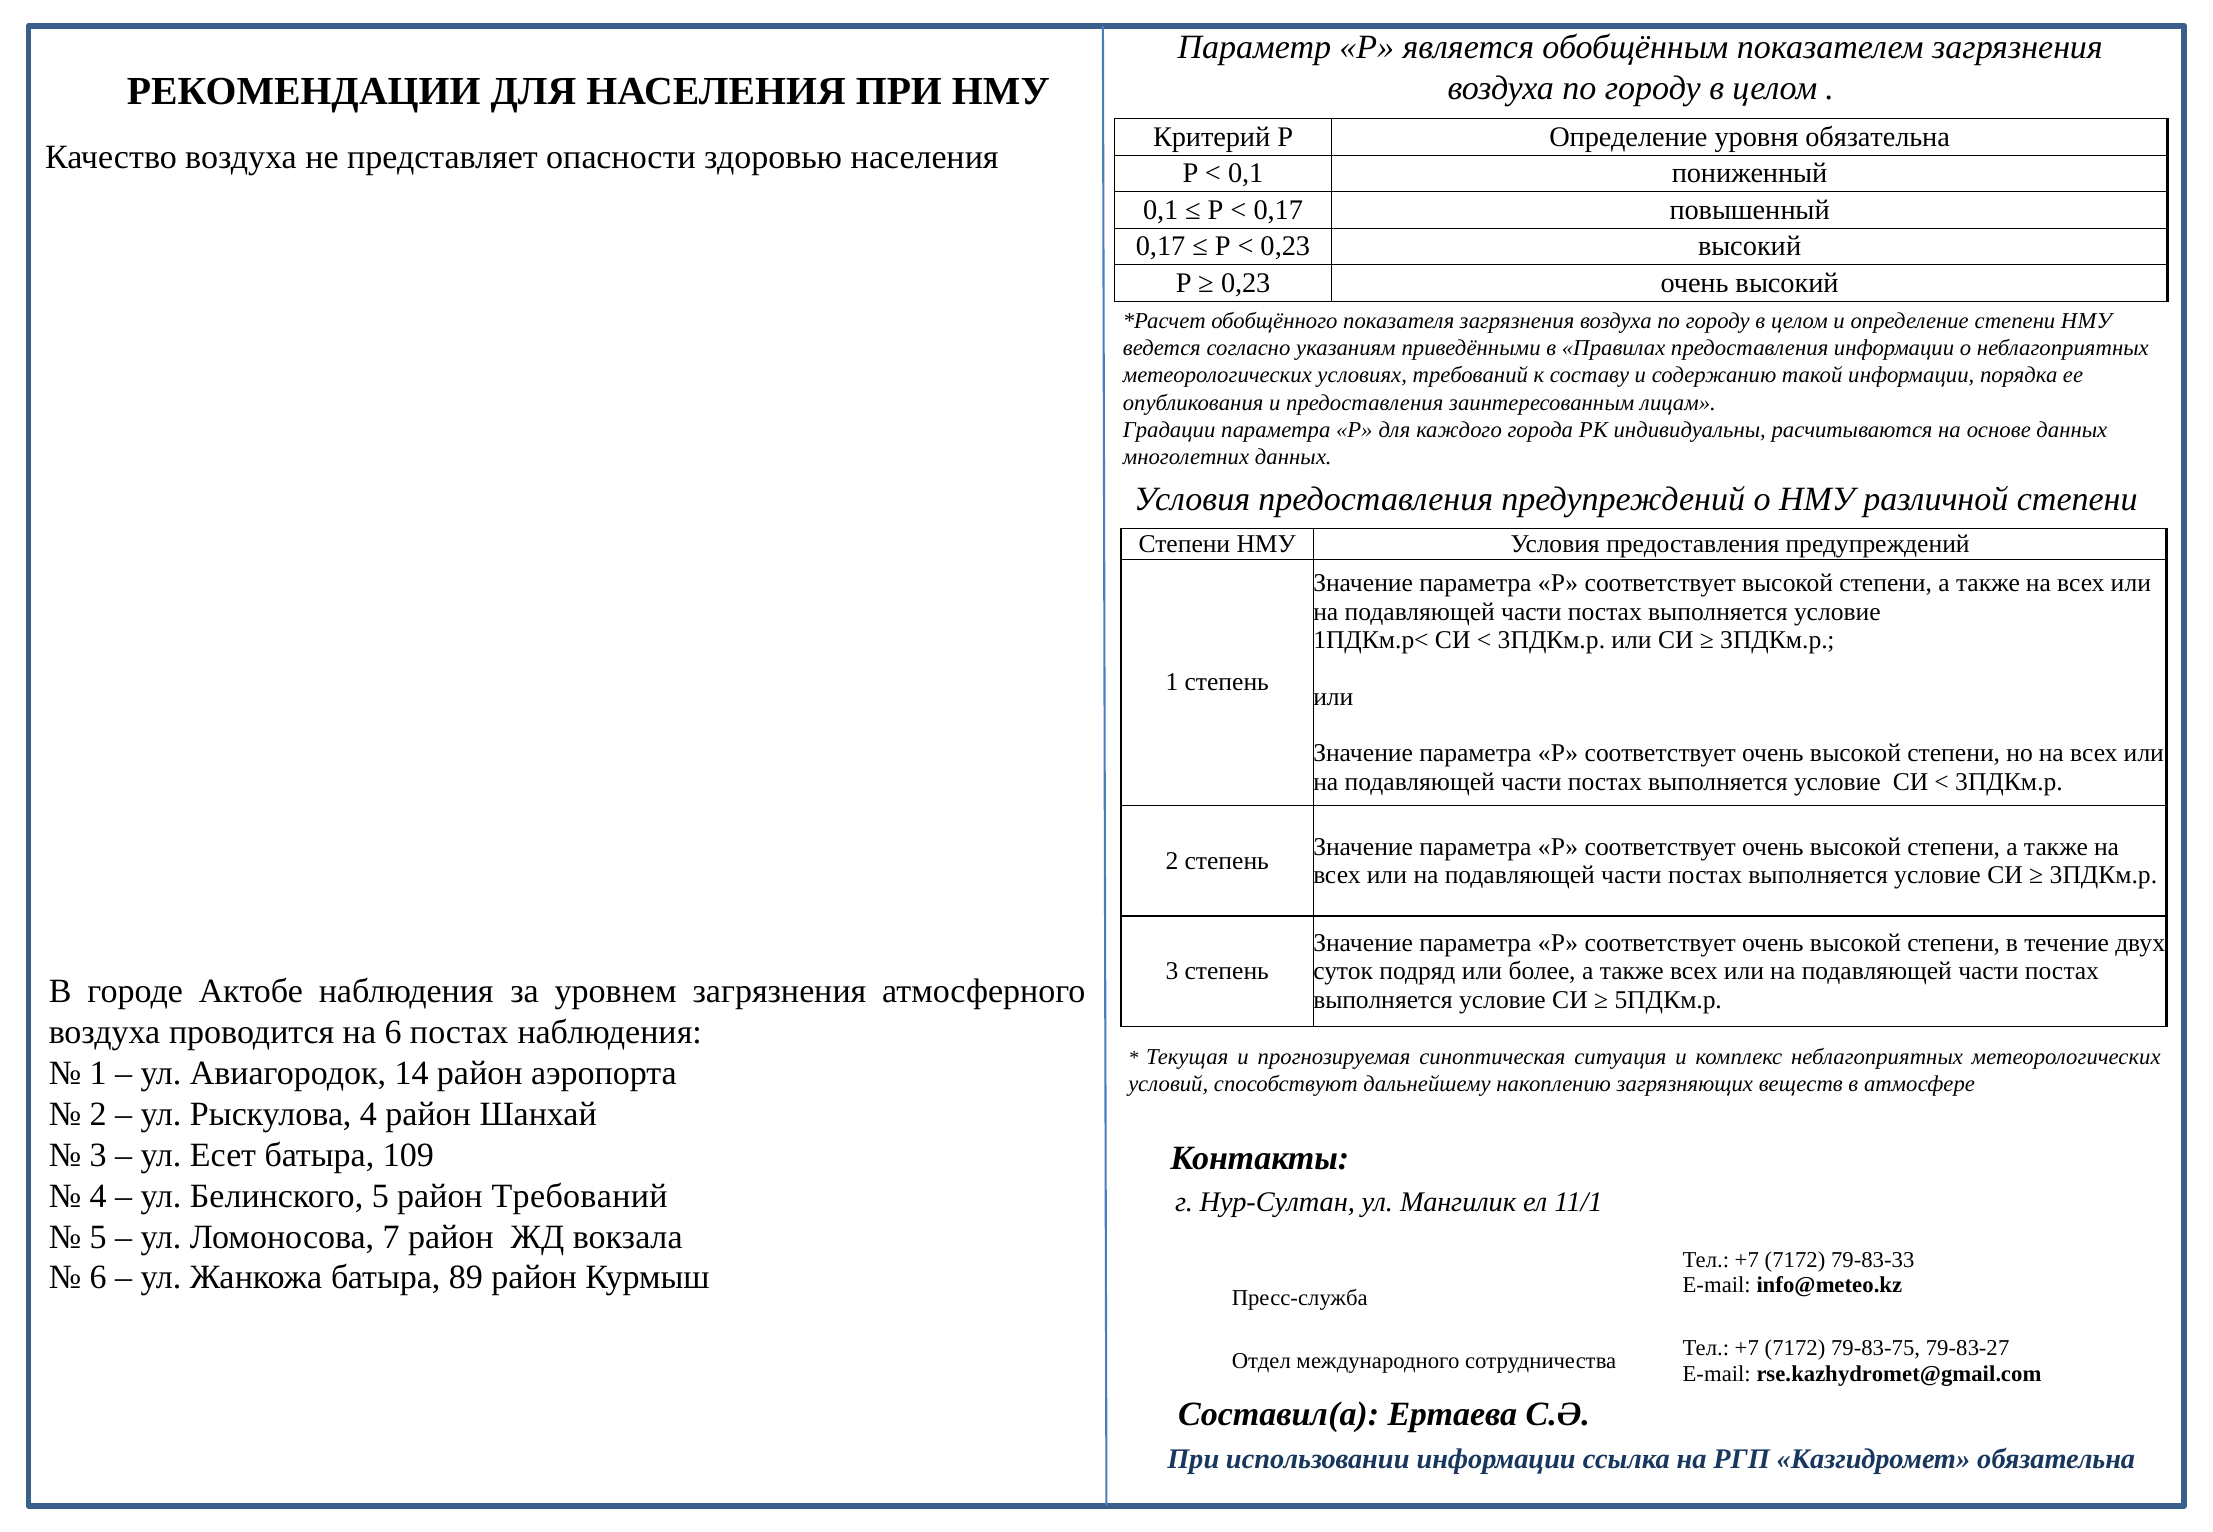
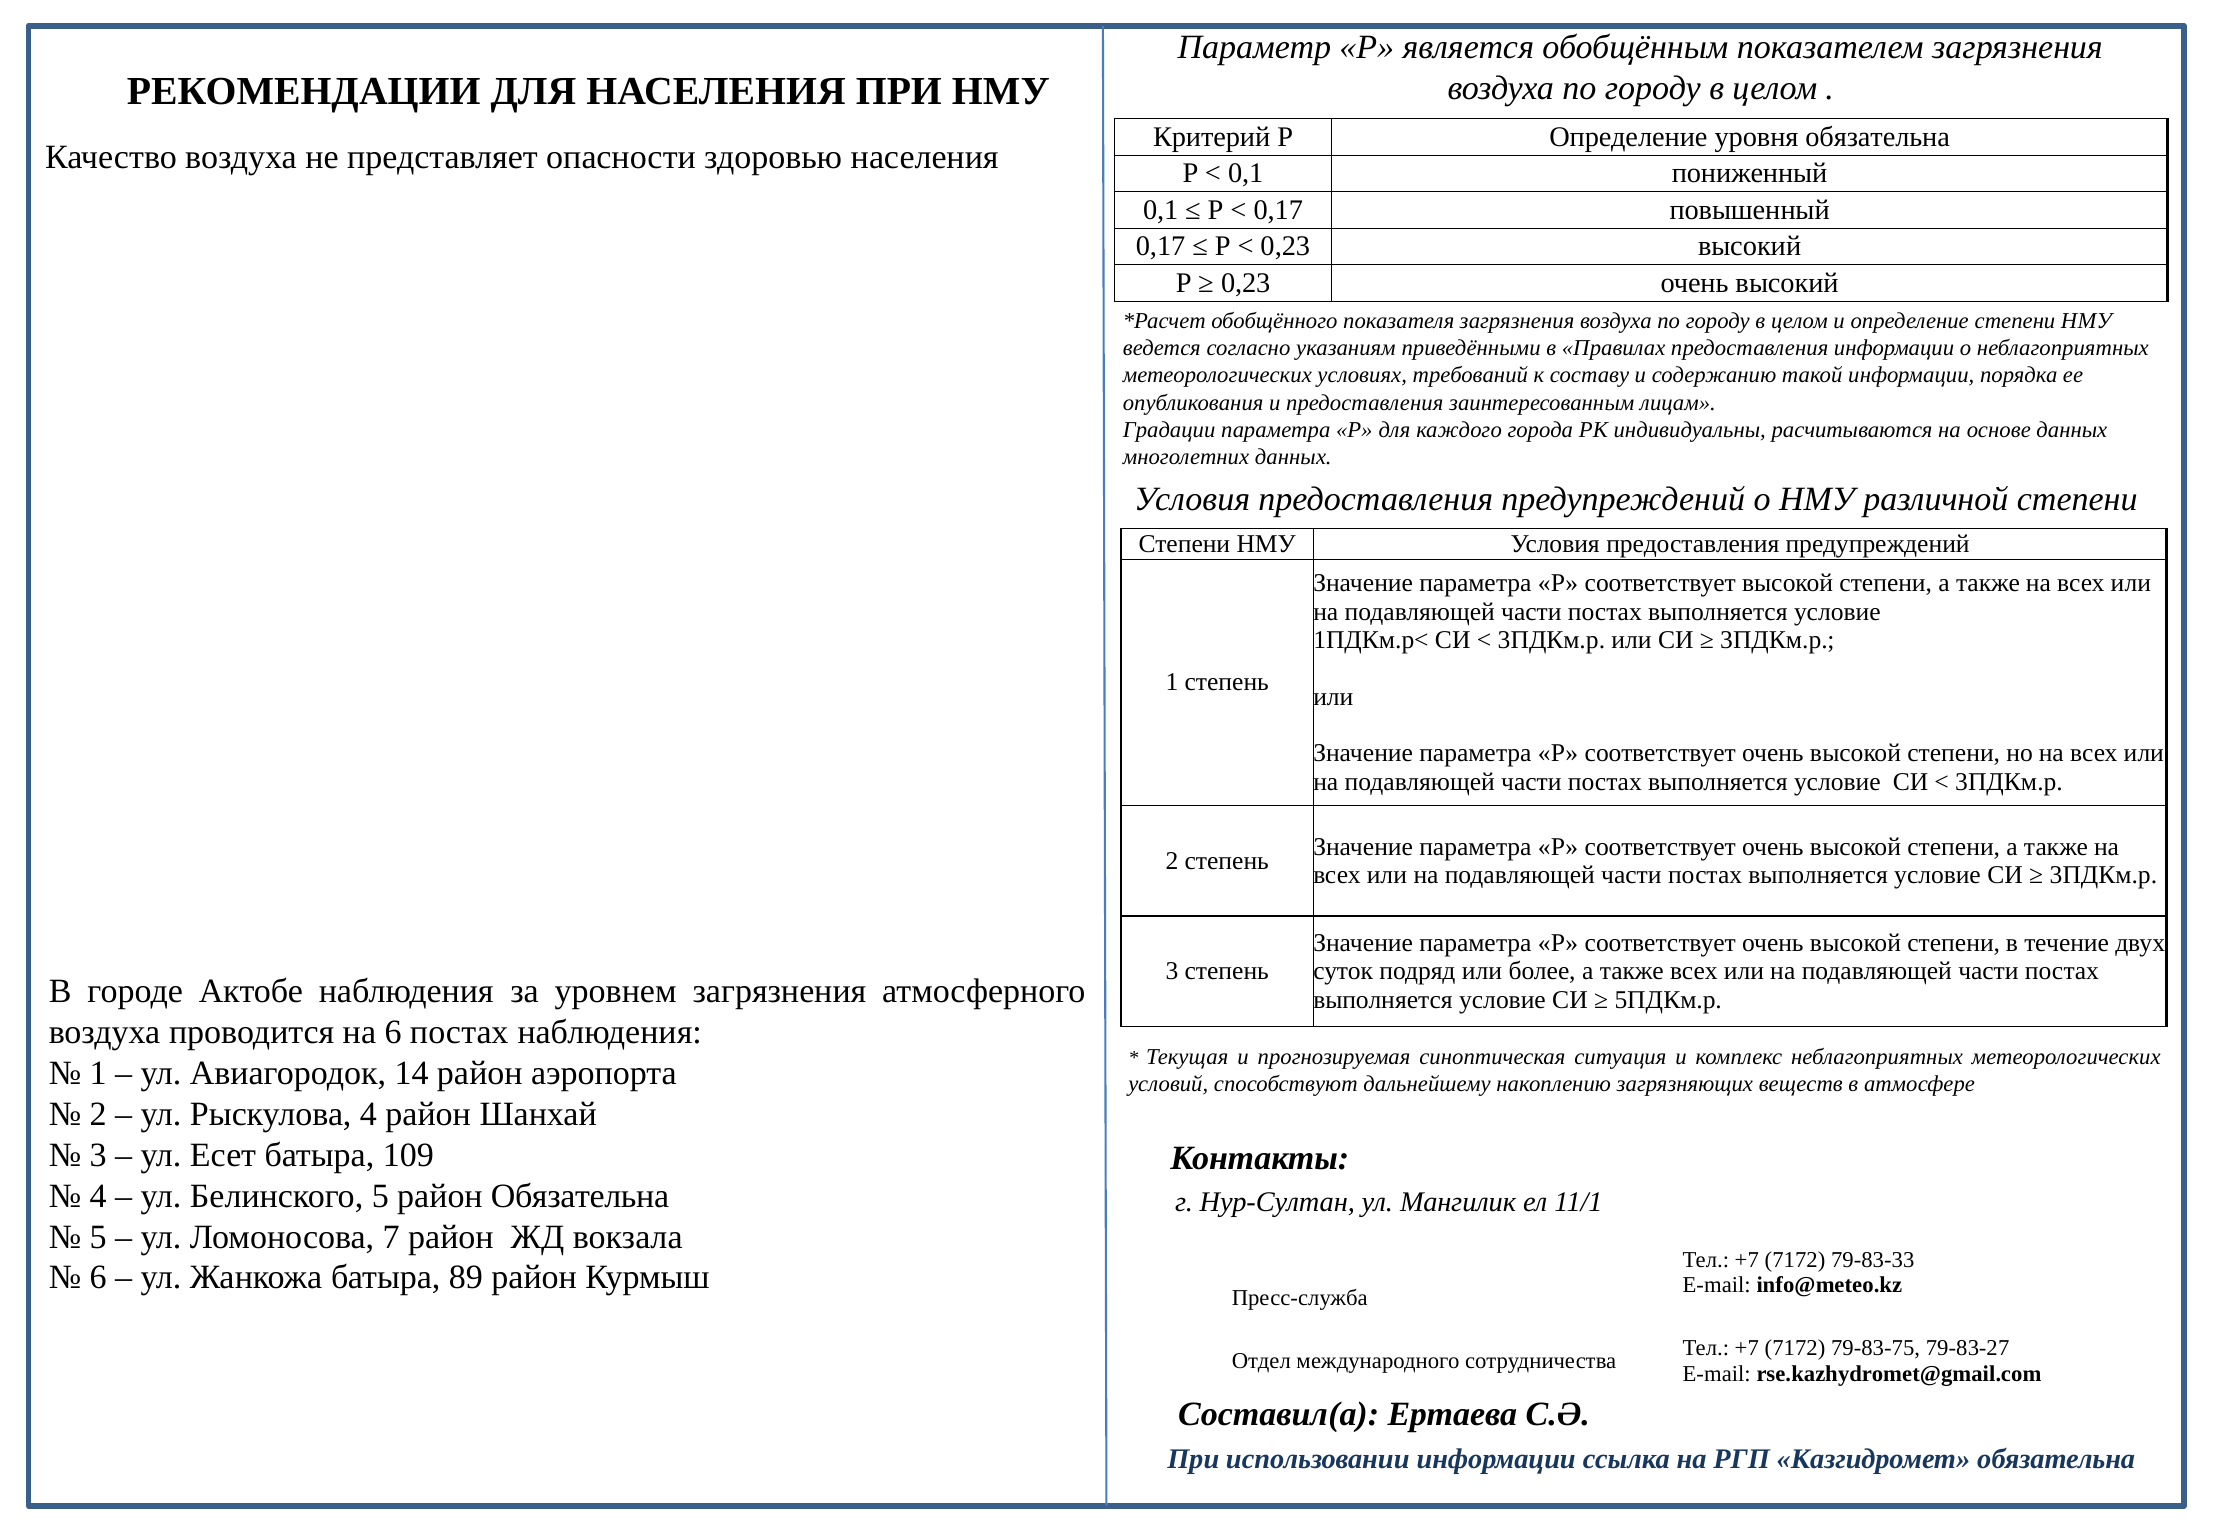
район Требований: Требований -> Обязательна (580, 1196)
